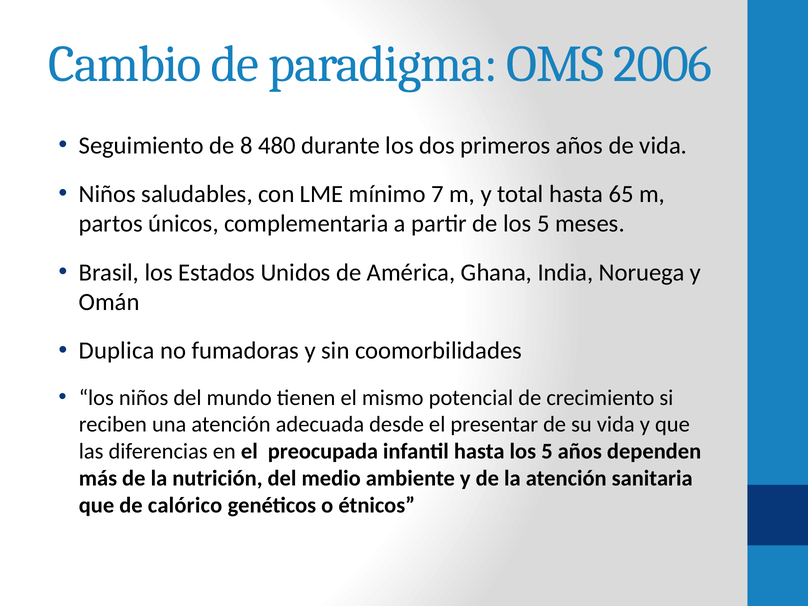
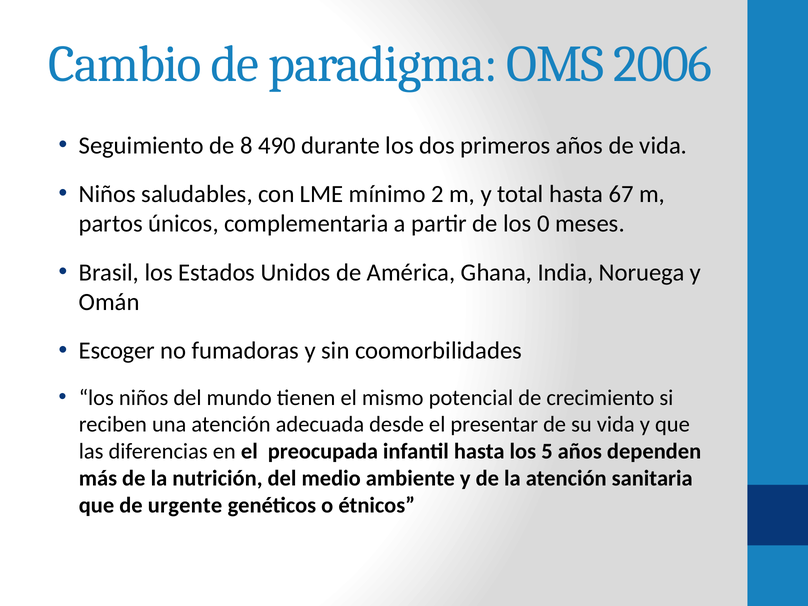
480: 480 -> 490 (277, 145)
7: 7 -> 2 (437, 194)
65: 65 -> 67 (621, 194)
de los 5: 5 -> 0 (543, 224)
Duplica: Duplica -> Escoger (117, 351)
calórico: calórico -> urgente (185, 505)
